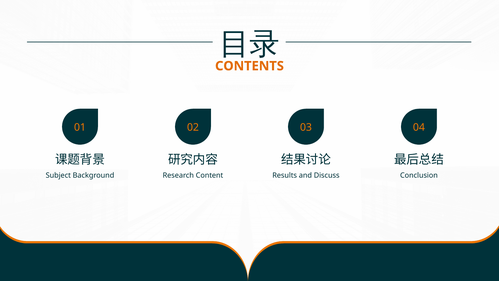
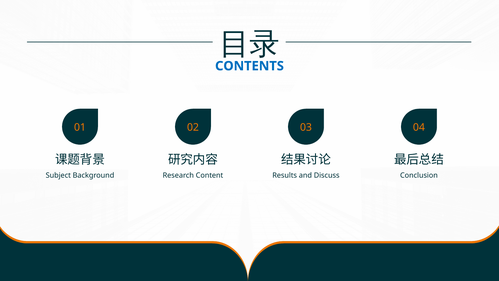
CONTENTS colour: orange -> blue (249, 66)
